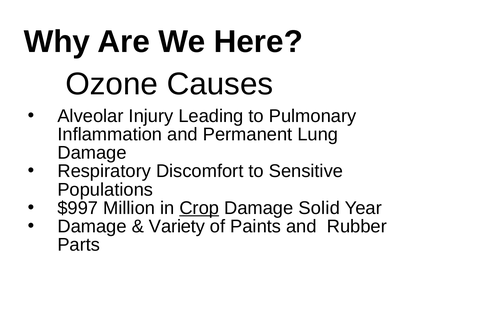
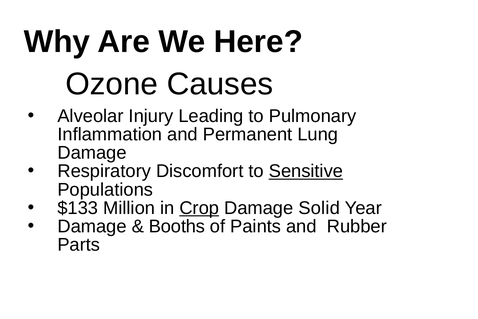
Sensitive underline: none -> present (306, 171)
$997: $997 -> $133 (78, 207)
Variety: Variety -> Booths (177, 226)
